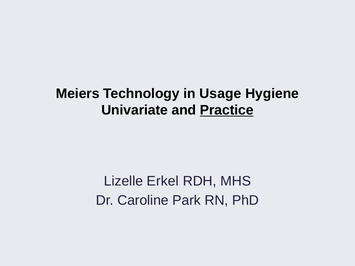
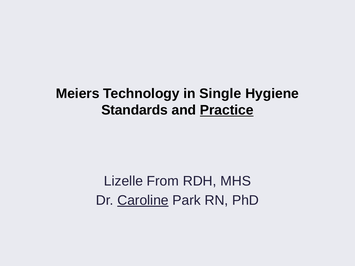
Usage: Usage -> Single (220, 94)
Univariate: Univariate -> Standards (135, 110)
Erkel: Erkel -> From (163, 181)
Caroline underline: none -> present (143, 200)
